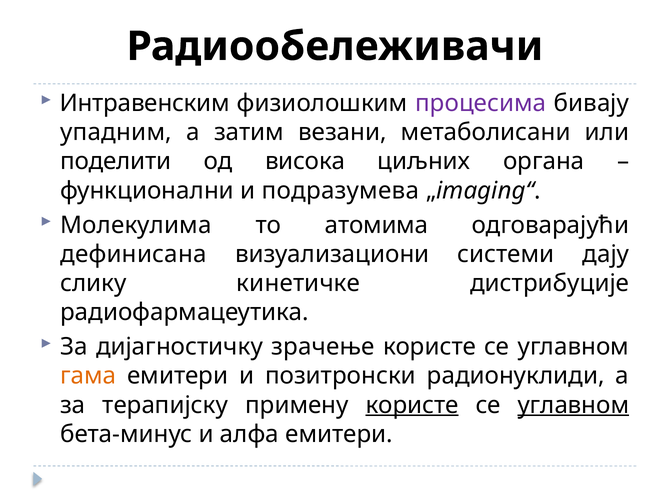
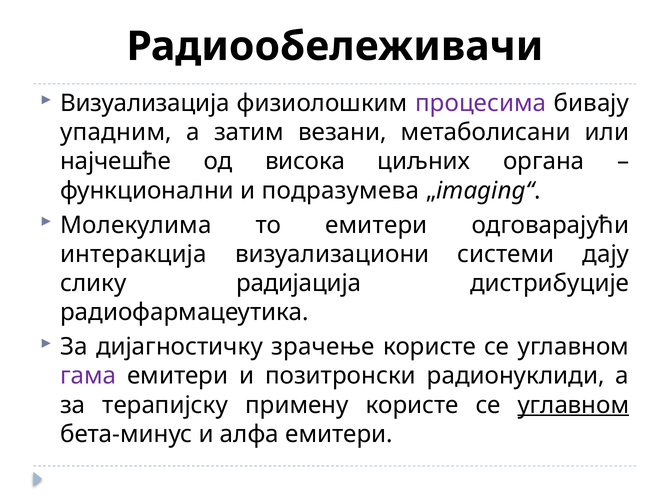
Интравенским: Интравенским -> Визуализација (145, 103)
поделити: поделити -> најчешће (116, 161)
то атомима: атомима -> емитери (376, 225)
дефинисана: дефинисана -> интеракција (133, 254)
кинетичке: кинетичке -> радијација (299, 283)
гама colour: orange -> purple (88, 376)
користе underline: present -> none (412, 405)
